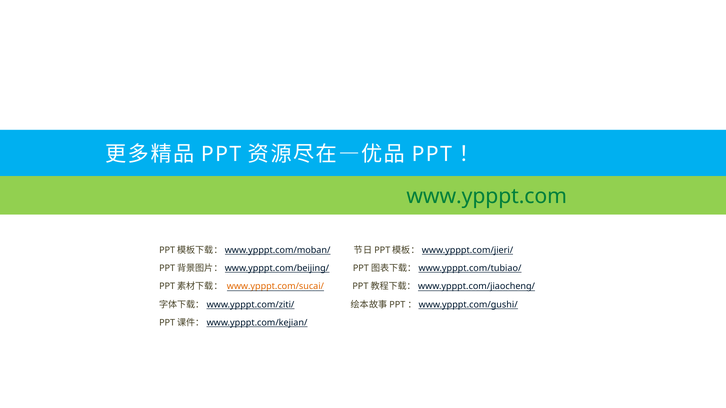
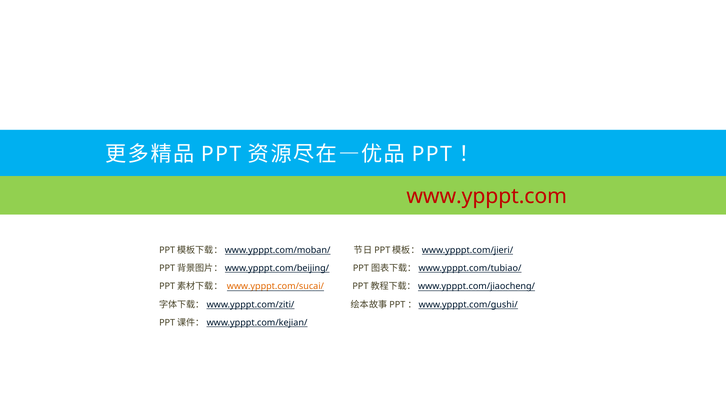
www.ypppt.com colour: green -> red (487, 197)
